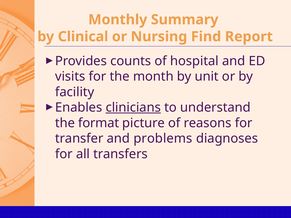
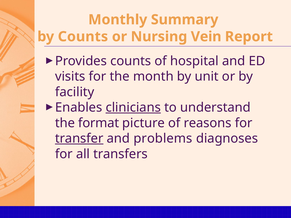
by Clinical: Clinical -> Counts (83, 37)
Find: Find -> Vein (206, 37)
transfer underline: none -> present (79, 139)
